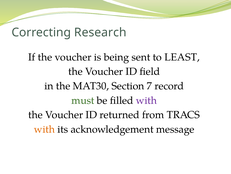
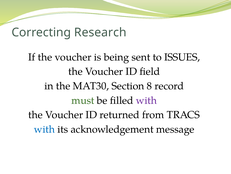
LEAST: LEAST -> ISSUES (182, 57)
7: 7 -> 8 (149, 86)
with colour: orange -> blue (44, 129)
